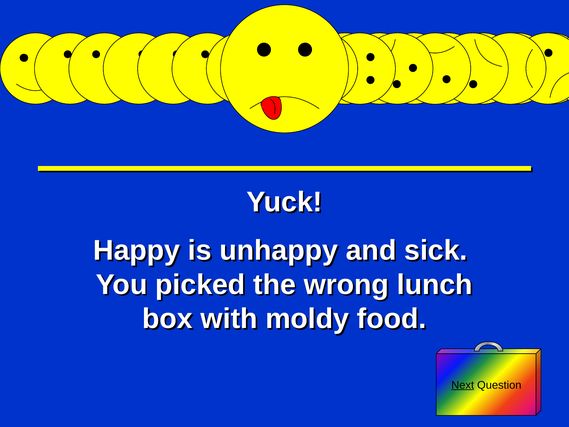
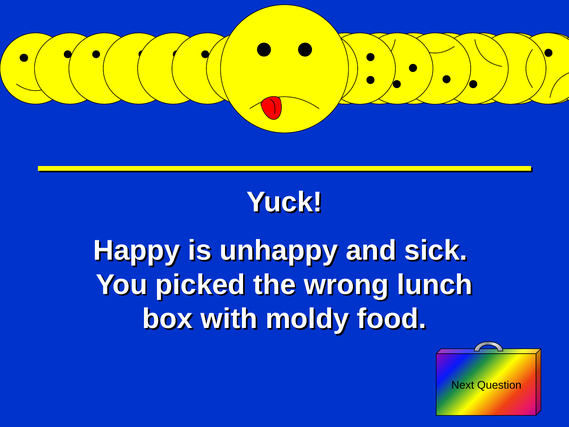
Next underline: present -> none (463, 385)
